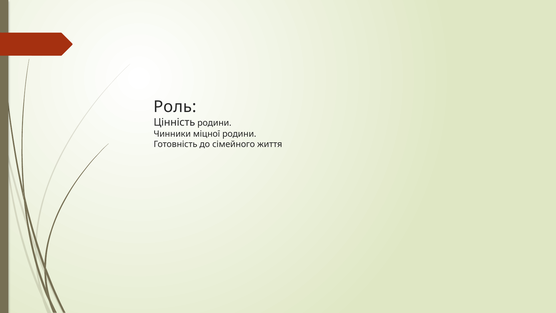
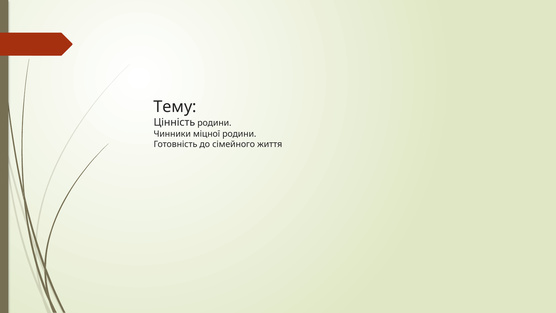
Роль: Роль -> Тему (175, 107)
